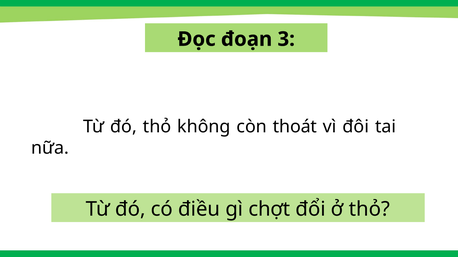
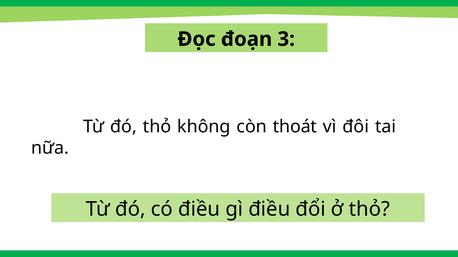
gì chợt: chợt -> điều (269, 210)
